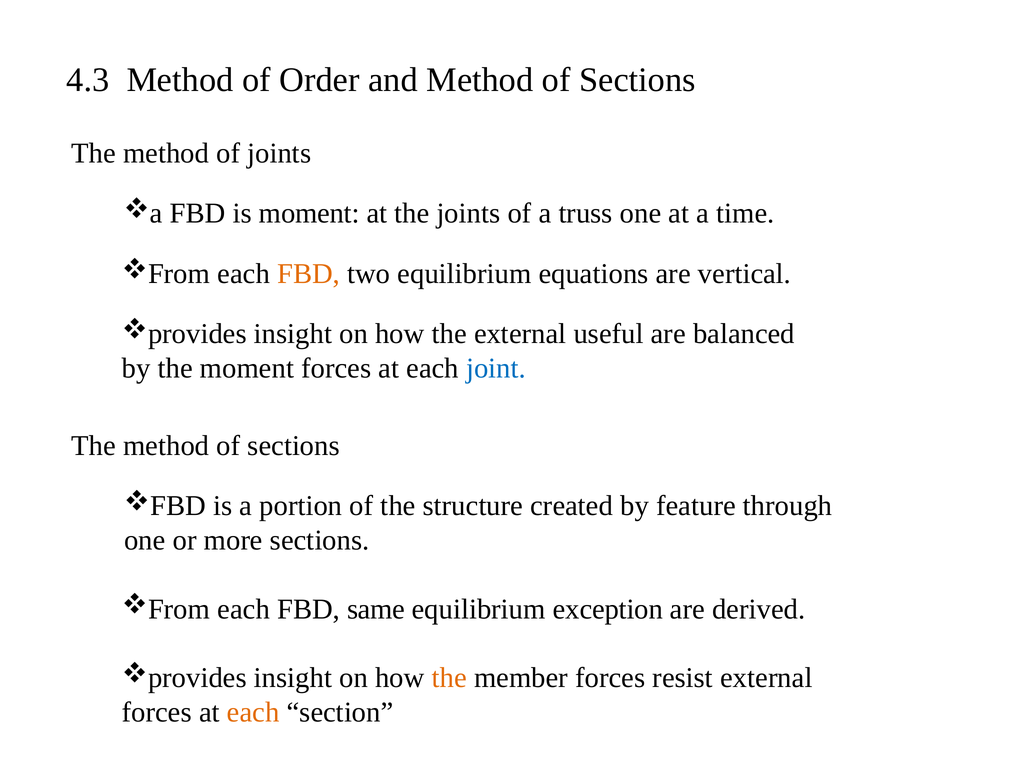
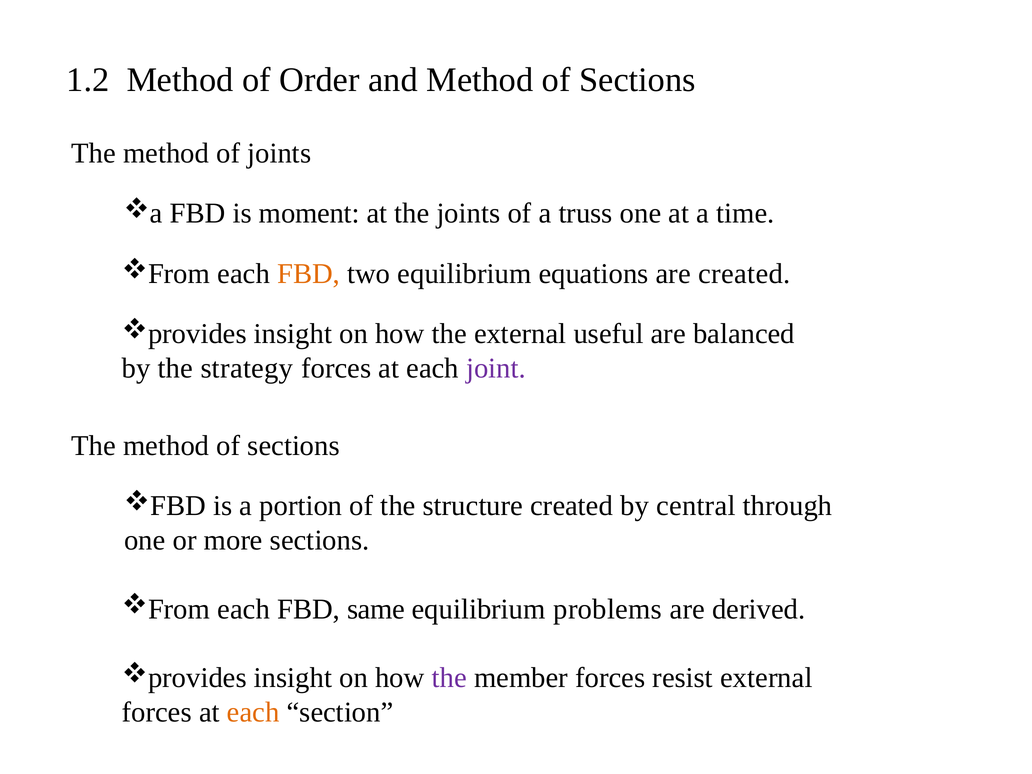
4.3: 4.3 -> 1.2 (88, 80)
are vertical: vertical -> created (744, 274)
the moment: moment -> strategy (247, 368)
joint colour: blue -> purple (496, 368)
feature: feature -> central (696, 506)
exception: exception -> problems (608, 609)
the colour: orange -> purple (449, 678)
